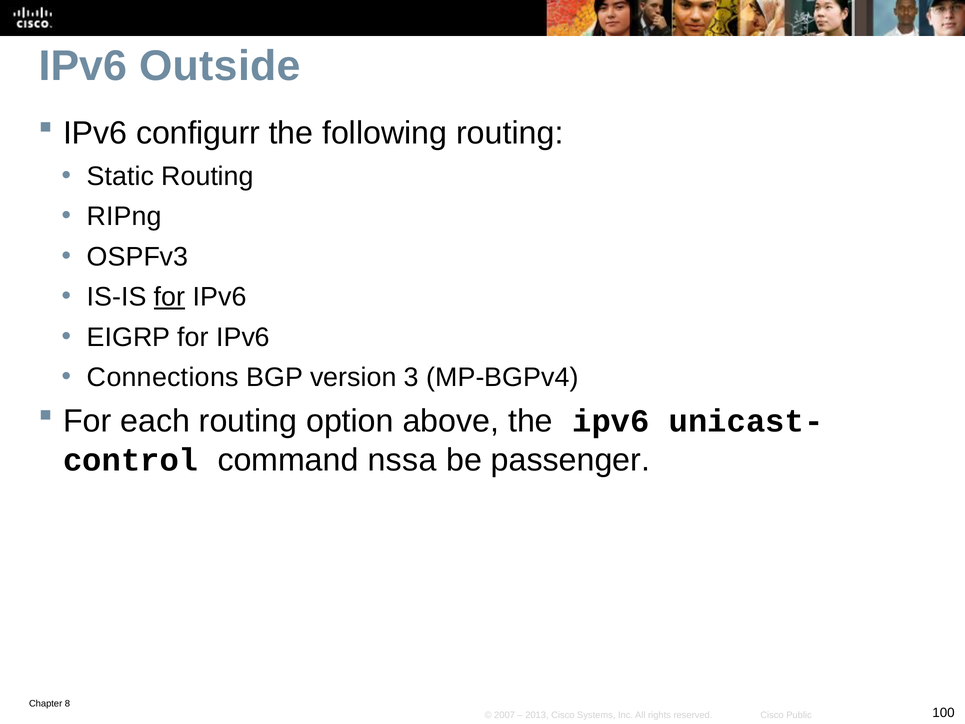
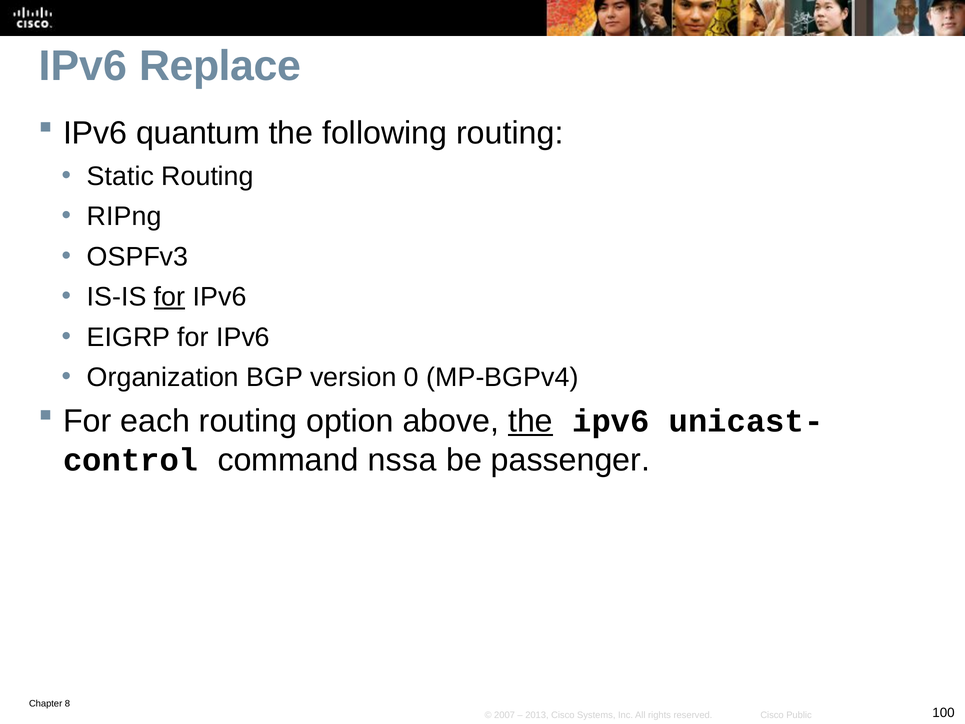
Outside: Outside -> Replace (220, 66)
configurr: configurr -> quantum (198, 133)
Connections: Connections -> Organization (163, 377)
3: 3 -> 0 (411, 377)
the underline: none -> present (530, 421)
